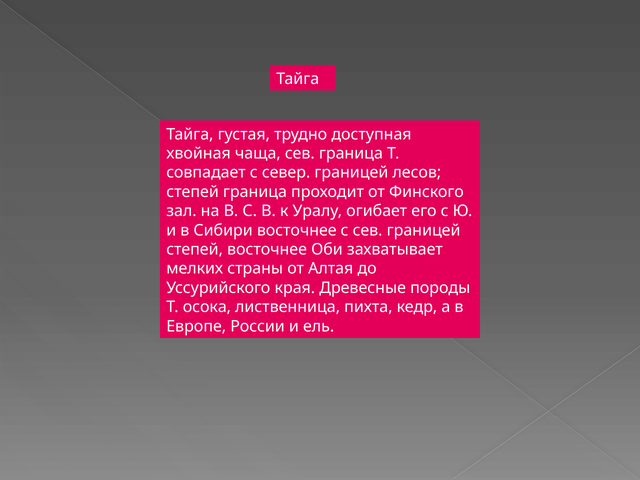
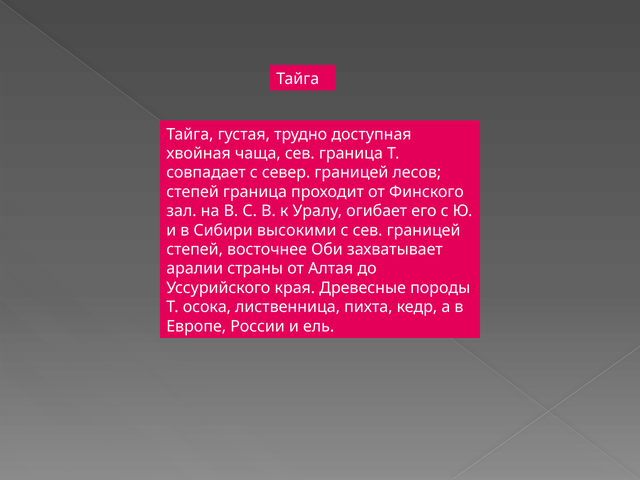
Сибири восточнее: восточнее -> высокими (297, 230)
мелких: мелких -> аралии (195, 269)
